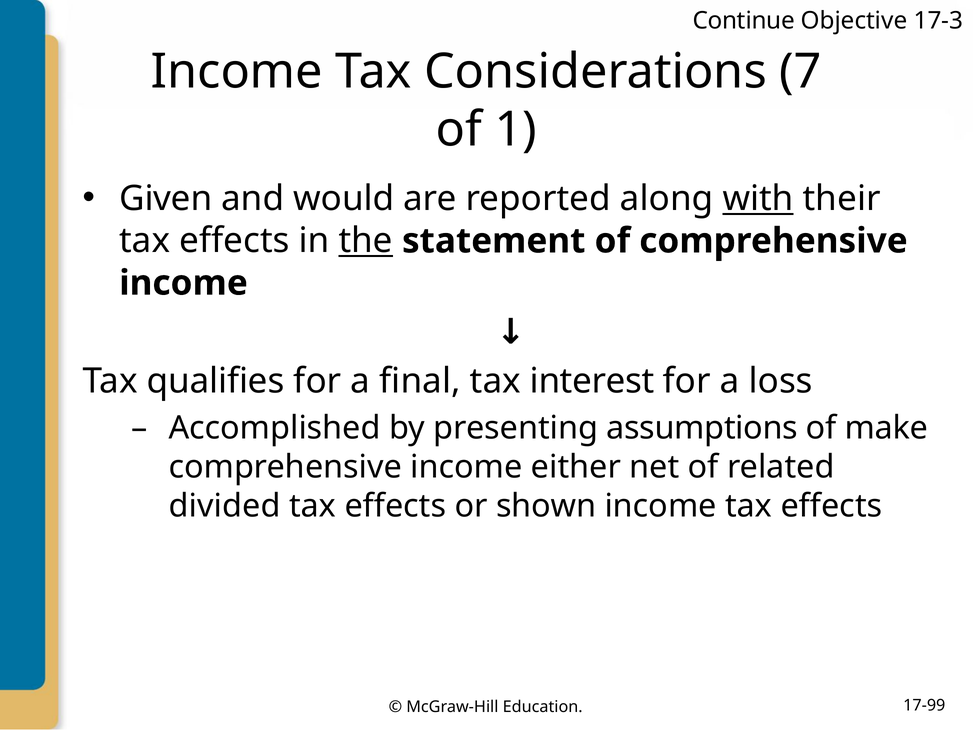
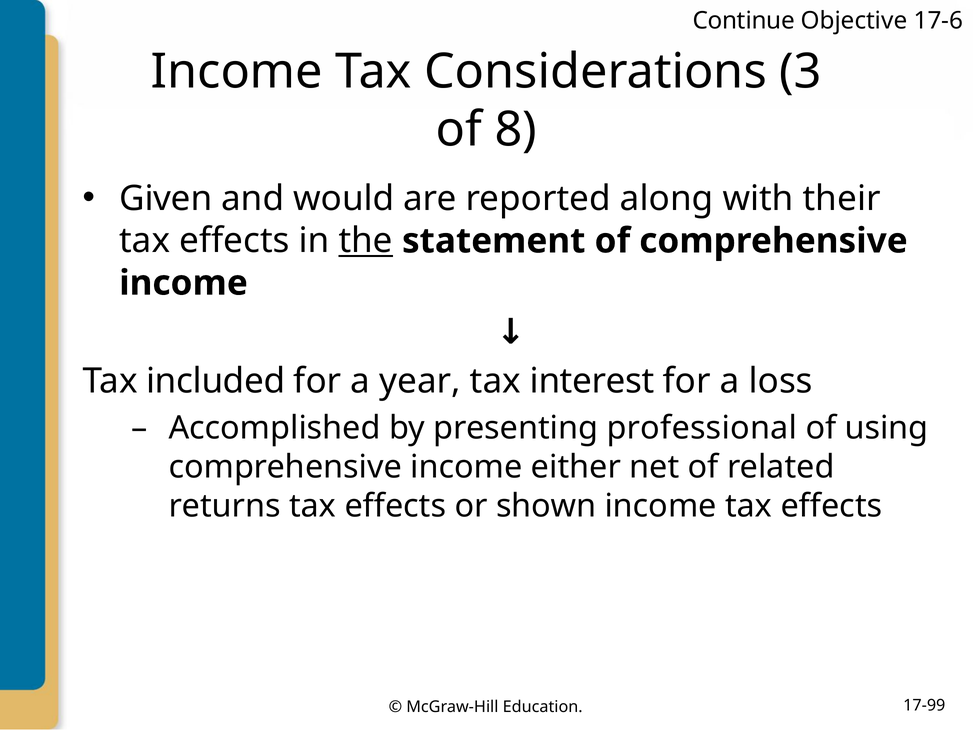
17-3: 17-3 -> 17-6 (938, 21)
7: 7 -> 3 (801, 71)
1: 1 -> 8 (516, 130)
with underline: present -> none (758, 199)
qualifies: qualifies -> included (216, 381)
final: final -> year (420, 381)
assumptions: assumptions -> professional (702, 428)
make: make -> using (887, 428)
divided: divided -> returns (225, 506)
